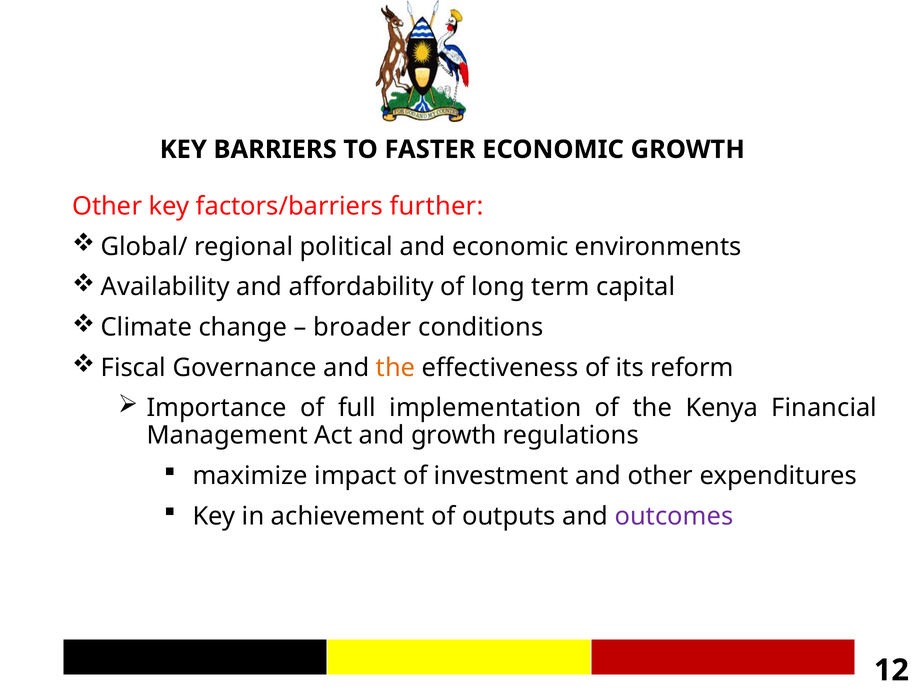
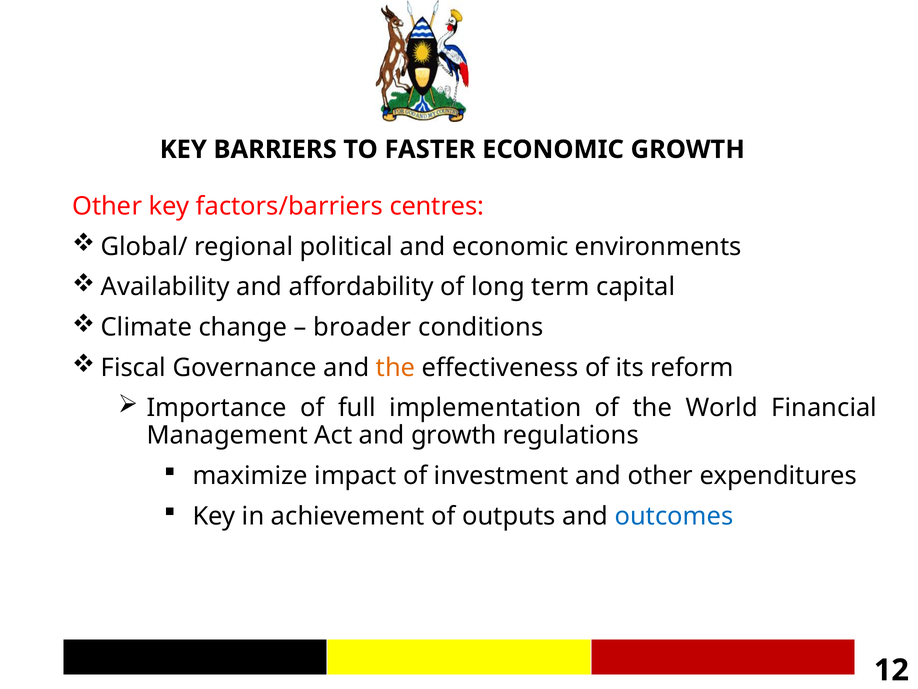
further: further -> centres (437, 206)
Kenya: Kenya -> World (722, 408)
outcomes colour: purple -> blue (674, 516)
